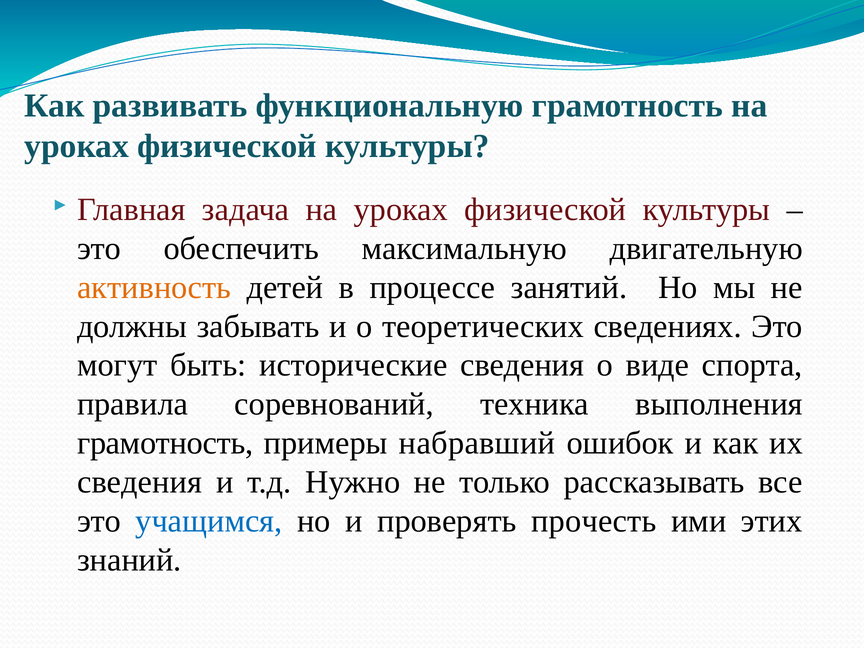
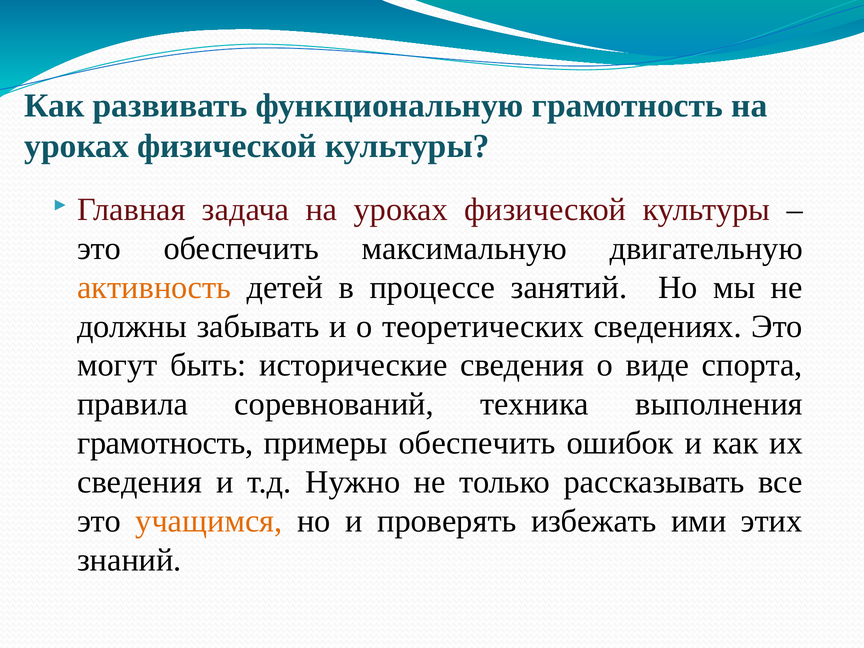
примеры набравший: набравший -> обеспечить (477, 443)
учащимся colour: blue -> orange (209, 521)
прочесть: прочесть -> избежать (594, 521)
